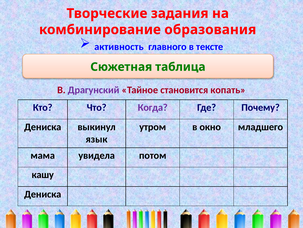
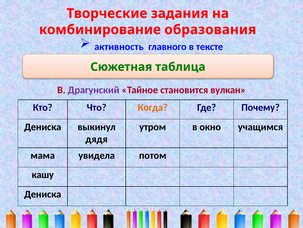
копать: копать -> вулкан (228, 90)
Когда colour: purple -> orange (153, 107)
младшего: младшего -> учащимся (260, 126)
язык: язык -> дядя (97, 139)
